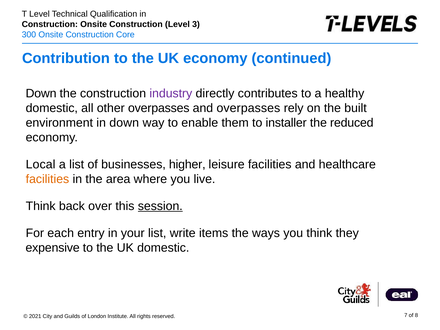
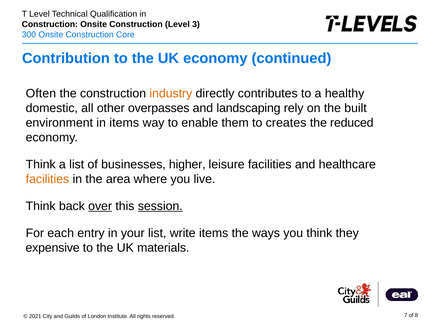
Down: Down -> Often (41, 93)
industry colour: purple -> orange (171, 93)
and overpasses: overpasses -> landscaping (249, 108)
in down: down -> items (124, 123)
installer: installer -> creates (286, 123)
Local: Local -> Think (41, 165)
over underline: none -> present (100, 206)
UK domestic: domestic -> materials (163, 248)
